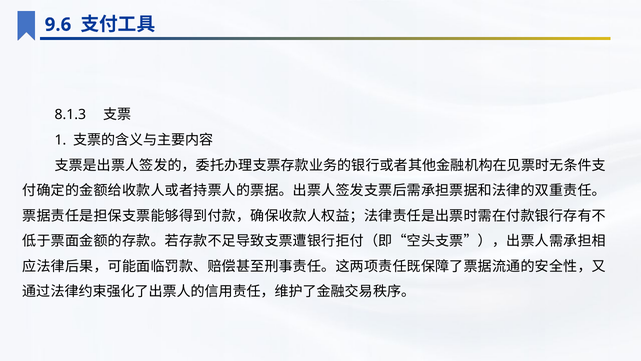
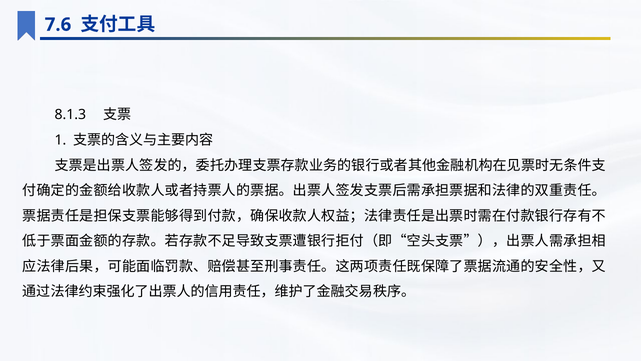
9.6: 9.6 -> 7.6 (58, 25)
